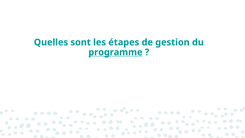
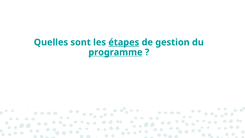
étapes underline: none -> present (124, 42)
